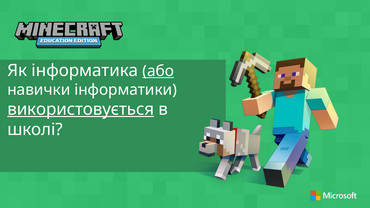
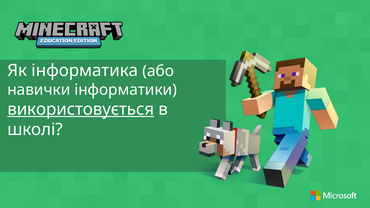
або underline: present -> none (158, 71)
